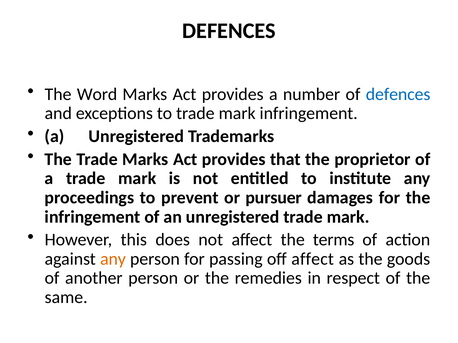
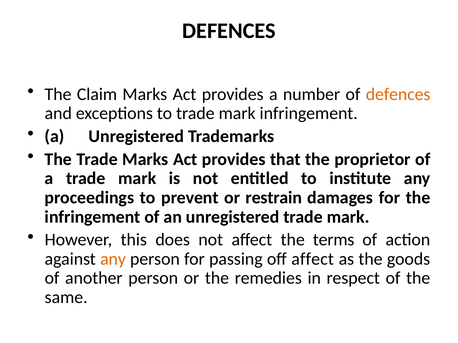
Word: Word -> Claim (97, 94)
defences colour: blue -> orange (398, 94)
pursuer: pursuer -> restrain (274, 198)
